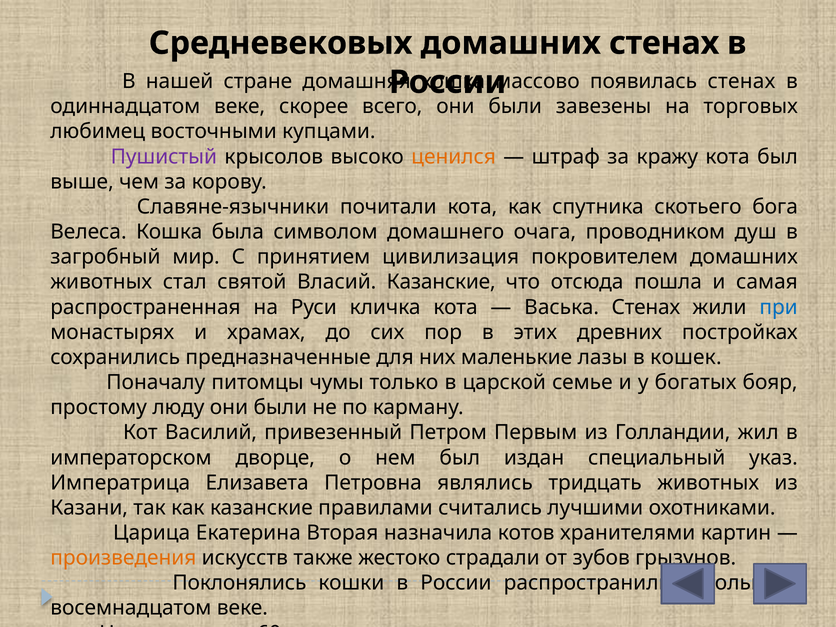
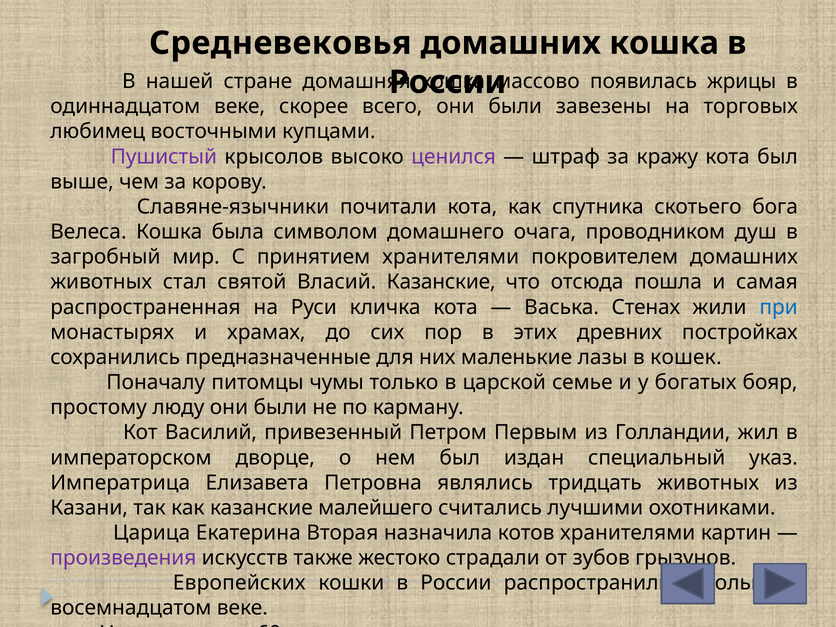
Средневековых: Средневековых -> Средневековья (280, 43)
домашних стенах: стенах -> кошка (664, 43)
появилась стенах: стенах -> жрицы (742, 81)
ценился colour: orange -> purple (454, 157)
принятием цивилизация: цивилизация -> хранителями (451, 257)
правилами: правилами -> малейшего (376, 508)
произведения colour: orange -> purple (123, 558)
Поклонялись: Поклонялись -> Европейских (239, 583)
